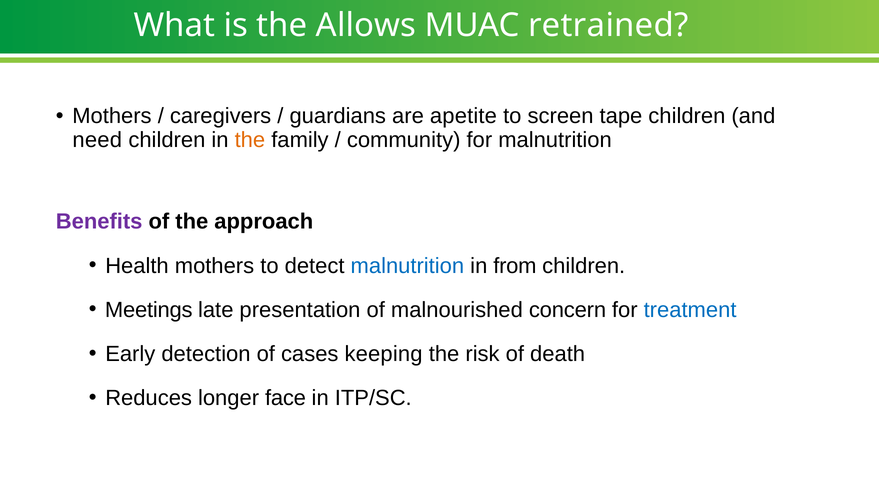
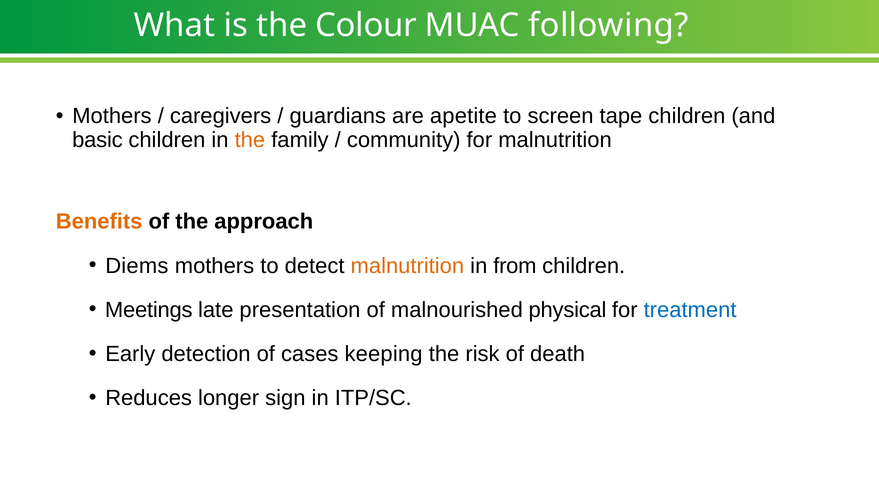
Allows: Allows -> Colour (366, 26)
retrained: retrained -> following (608, 26)
need: need -> basic (97, 140)
Benefits colour: purple -> orange (99, 222)
Health: Health -> Diems (137, 266)
malnutrition colour: blue -> orange (407, 266)
concern: concern -> physical (568, 310)
face: face -> sign (285, 398)
